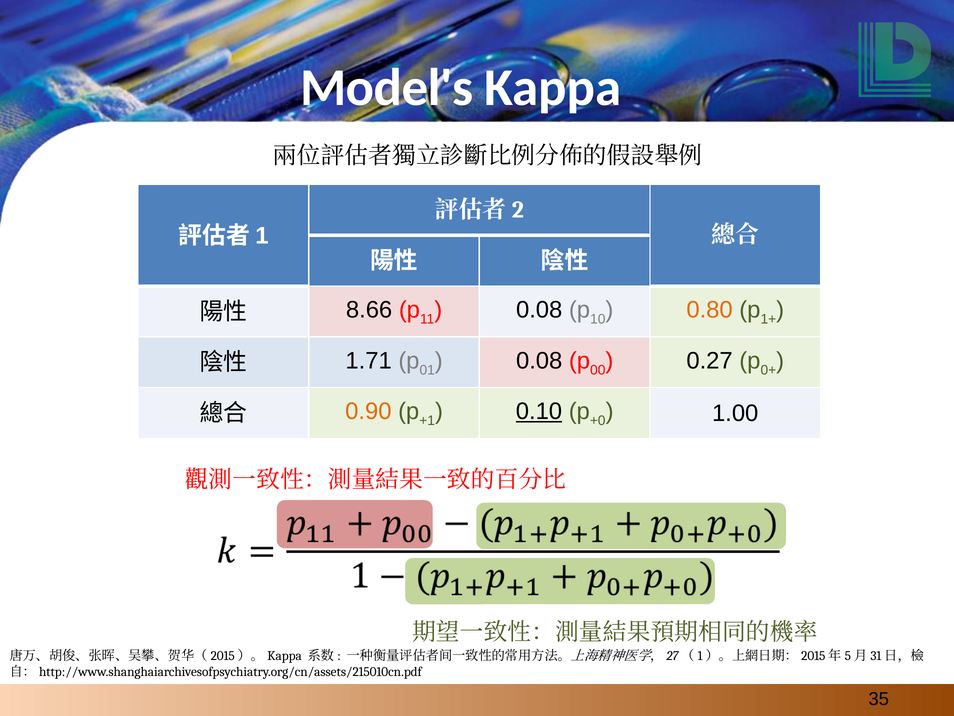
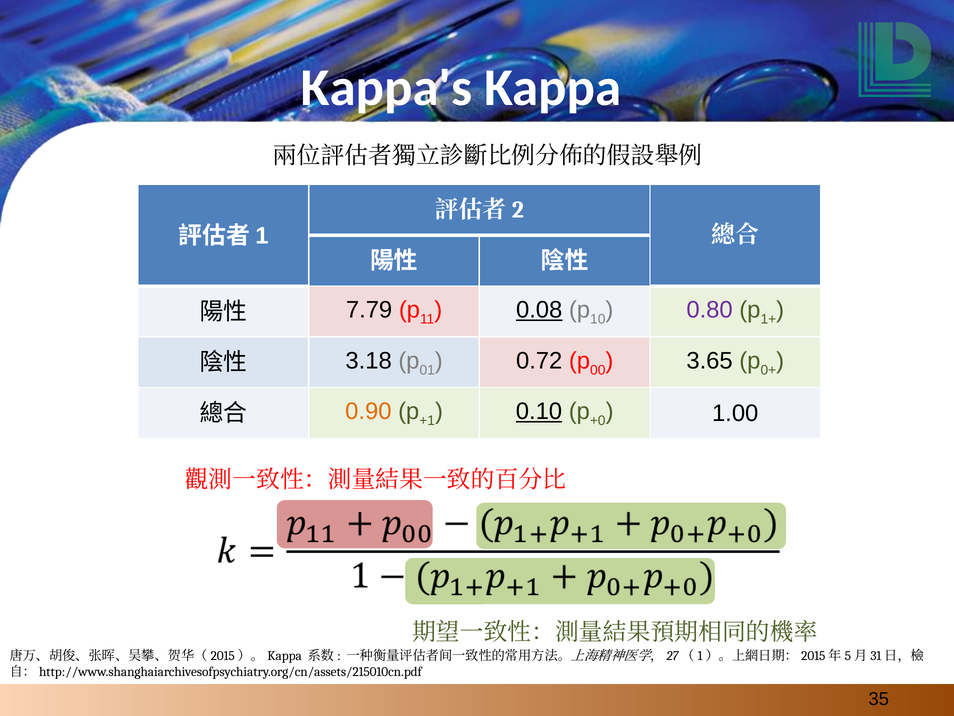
Model's: Model's -> Kappa's (386, 88)
8.66: 8.66 -> 7.79 (369, 310)
0.08 underline: none -> present (539, 310)
0.80 colour: orange -> purple (710, 310)
1.71: 1.71 -> 3.18 (369, 360)
0.08: 0.08 -> 0.72 (539, 360)
0.27: 0.27 -> 3.65 (710, 360)
